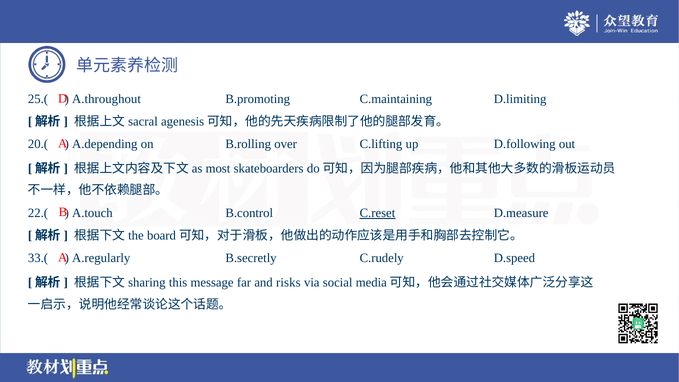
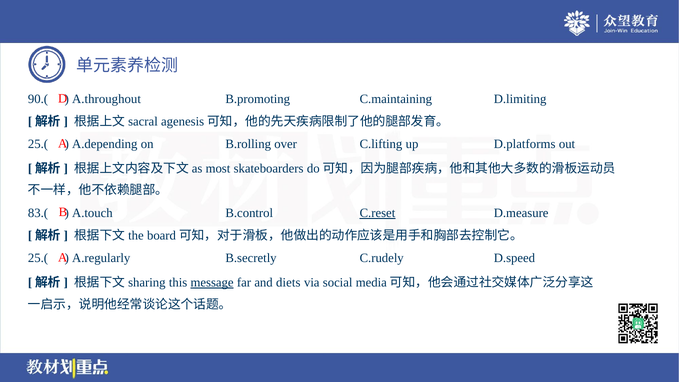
25.(: 25.( -> 90.( (38, 99)
20.(: 20.( -> 25.( (38, 144)
D.following: D.following -> D.platforms (525, 144)
22.(: 22.( -> 83.( (38, 213)
33.(: 33.( -> 25.( (38, 258)
message underline: none -> present (212, 282)
risks: risks -> diets (288, 282)
